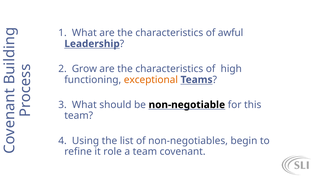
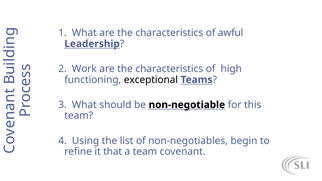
Grow: Grow -> Work (84, 69)
exceptional colour: orange -> black (151, 80)
role: role -> that (113, 152)
